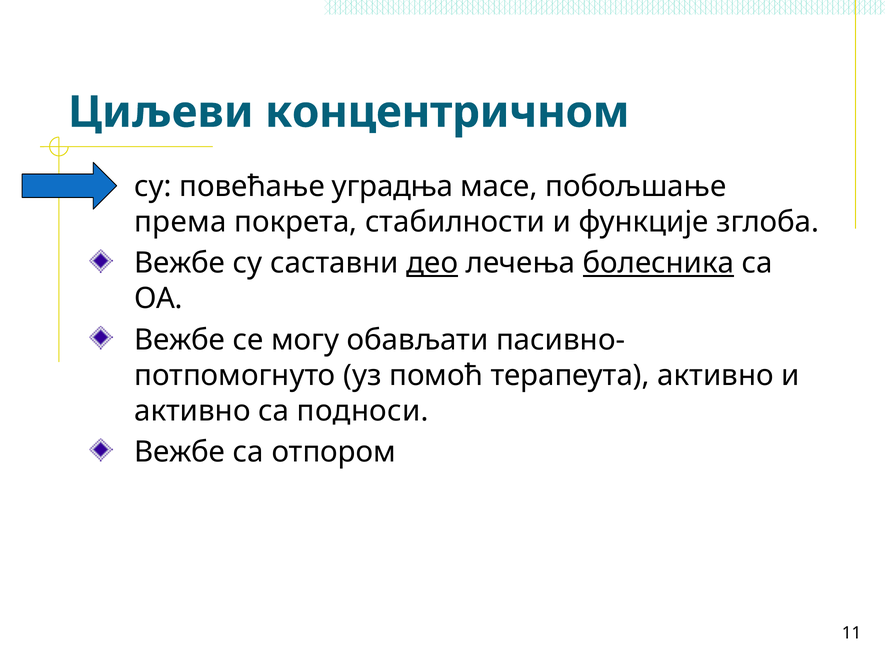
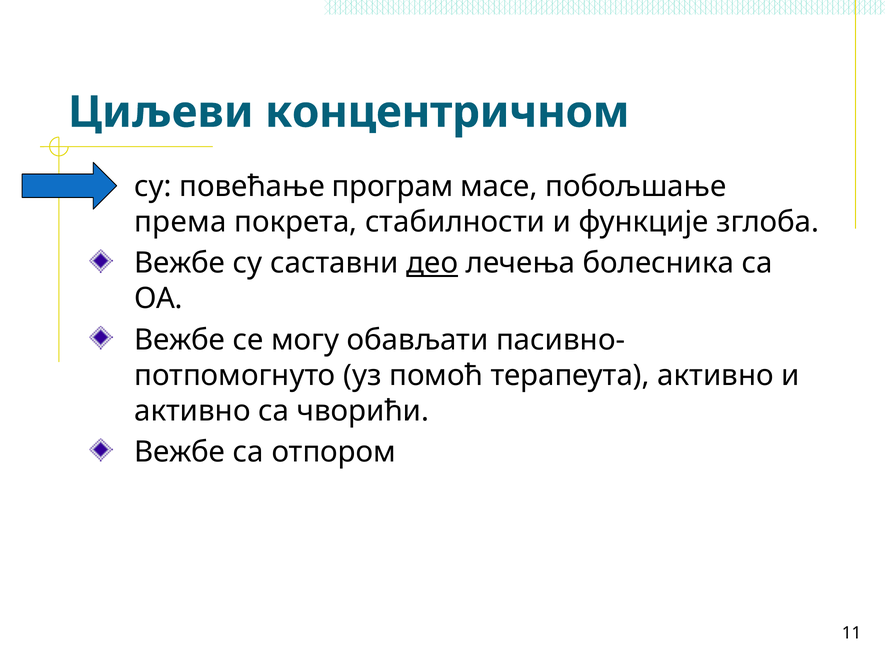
уградња: уградња -> програм (393, 186)
болесника underline: present -> none (659, 263)
подноси: подноси -> чворићи (363, 411)
